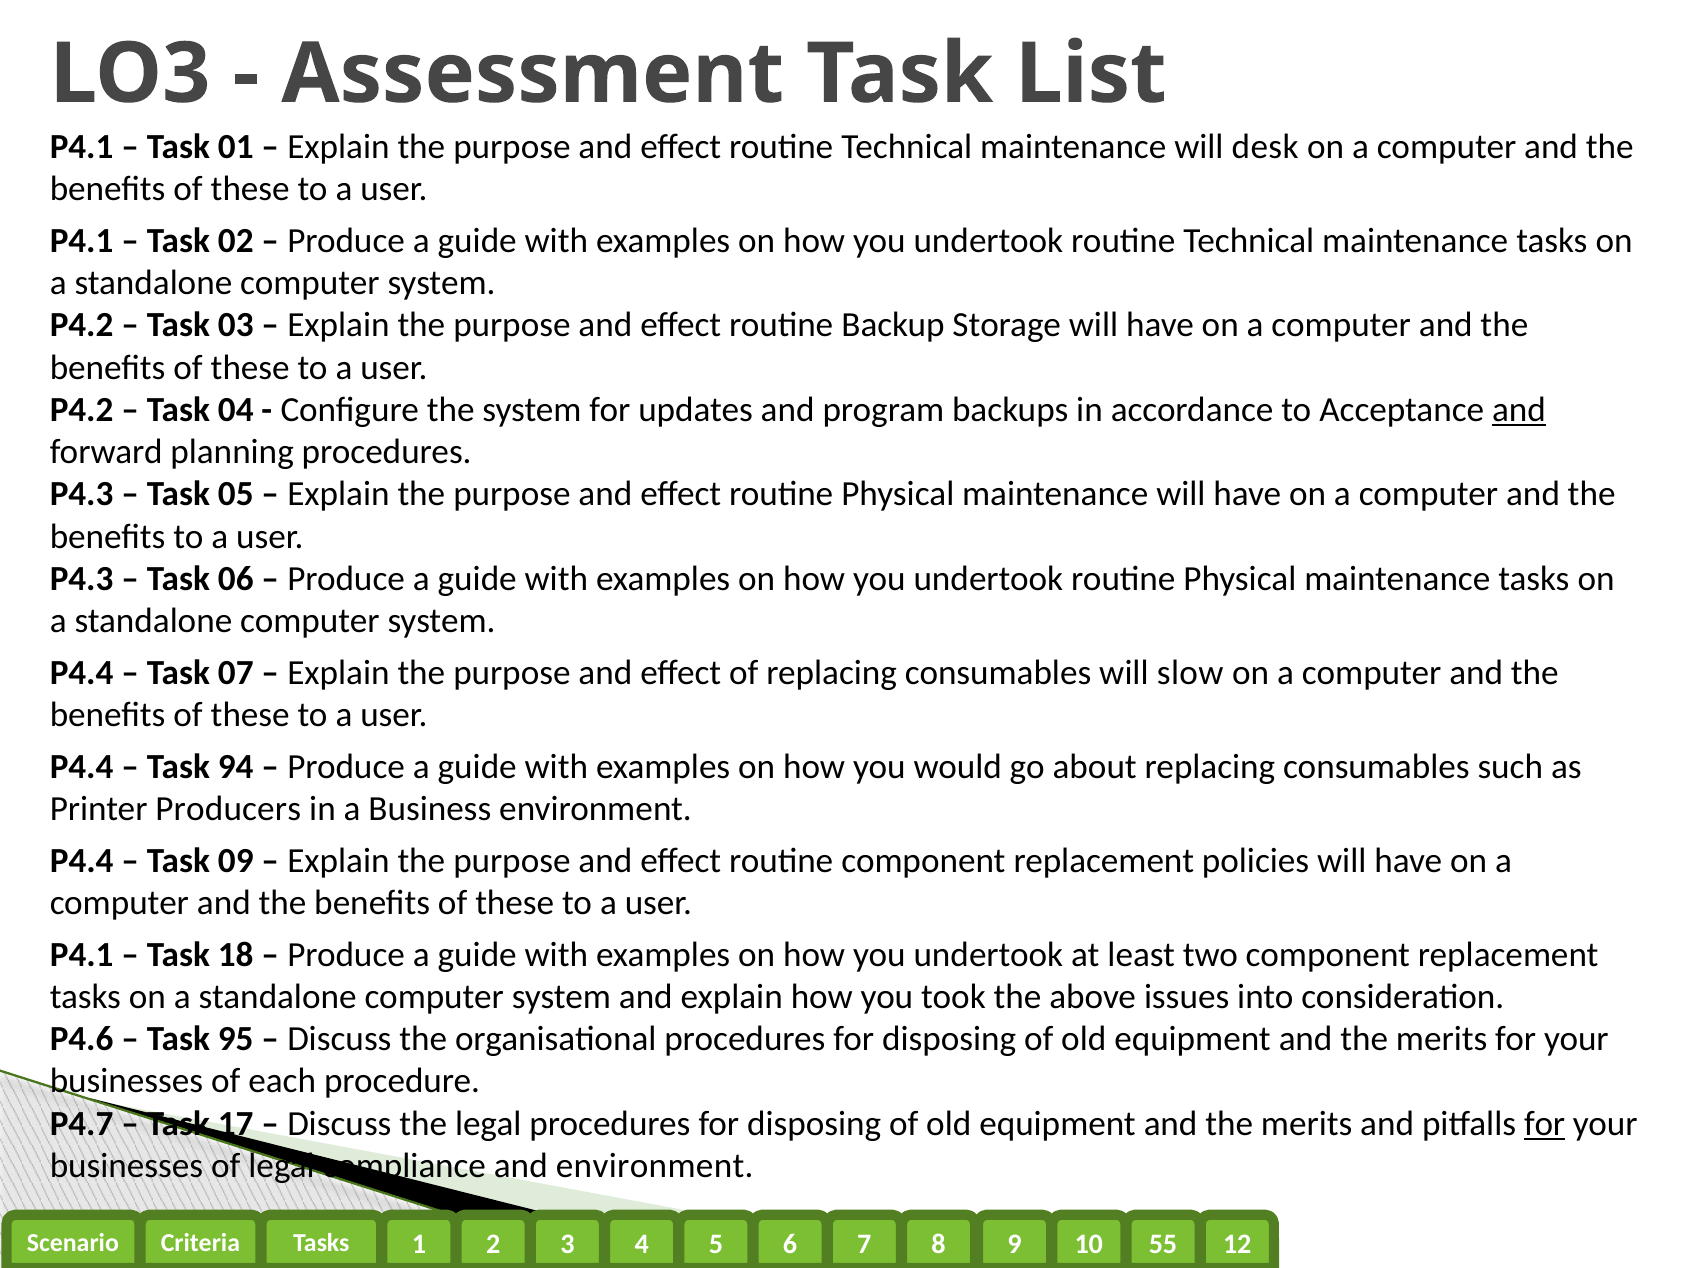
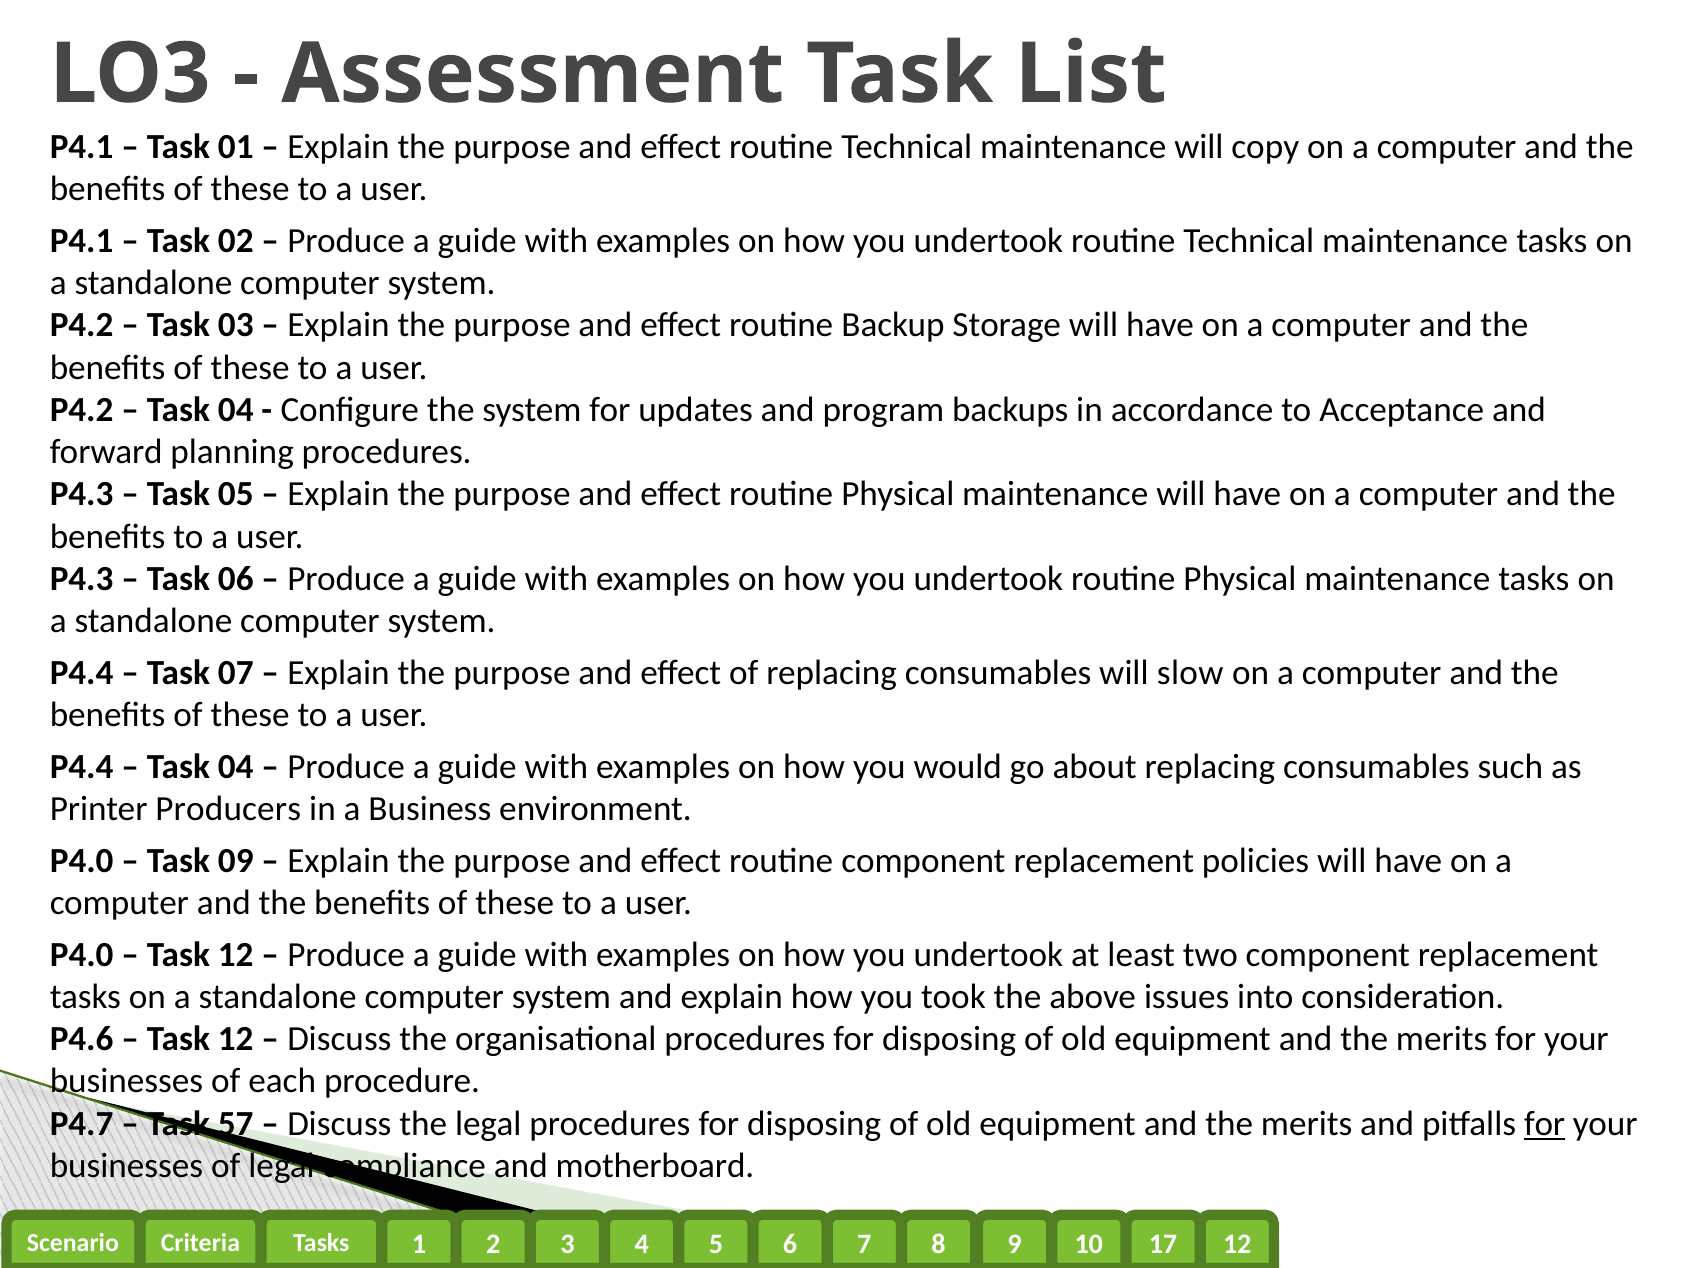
desk: desk -> copy (1265, 147)
and underline: present -> none (1519, 409)
94: 94 -> 04 (236, 766)
P4.4: P4.4 -> P4.0 (82, 860)
P4.1: P4.1 -> P4.0 (82, 954)
18: 18 -> 12 (236, 954)
95: 95 -> 12 (236, 1039)
17: 17 -> 57 (236, 1123)
and environment: environment -> motherboard (655, 1165)
55: 55 -> 17 (1163, 1244)
